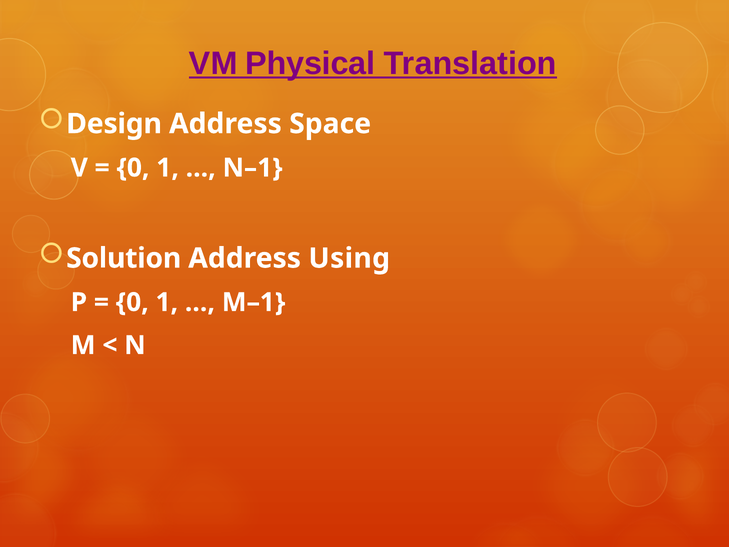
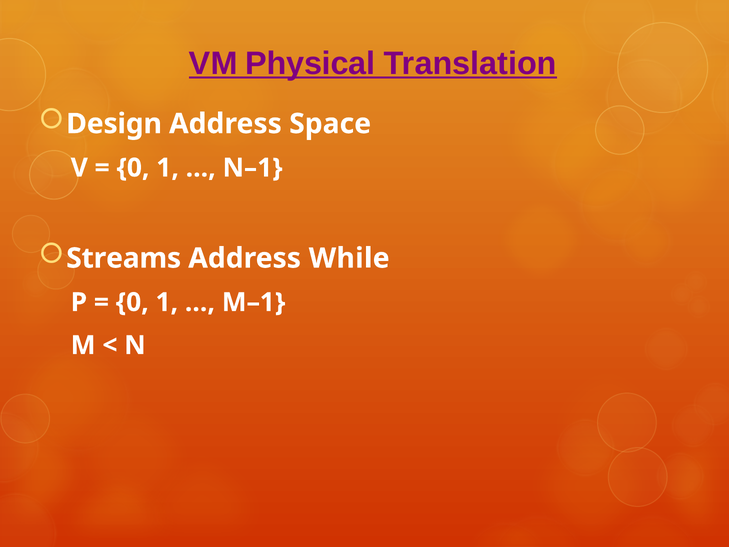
Solution: Solution -> Streams (124, 258)
Using: Using -> While (349, 258)
